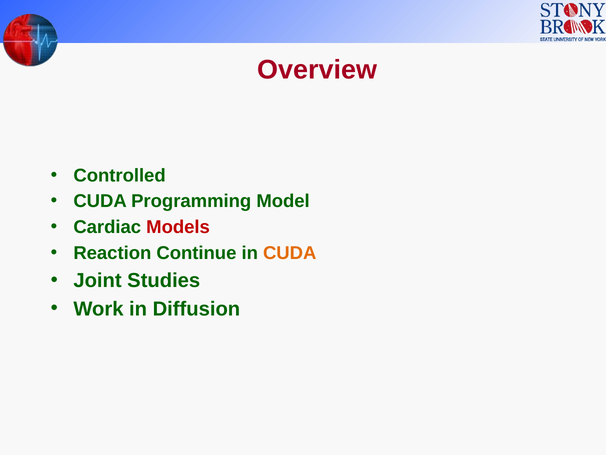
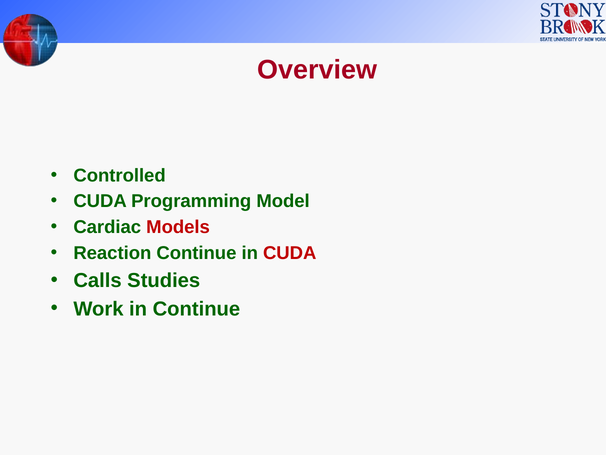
CUDA colour: orange -> red (290, 253)
Joint: Joint -> Calls (98, 280)
in Diffusion: Diffusion -> Continue (196, 309)
